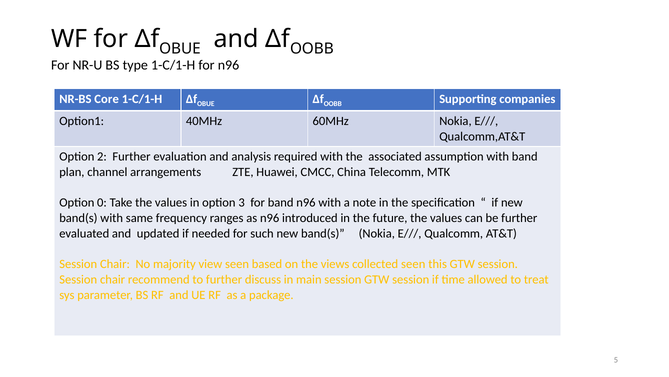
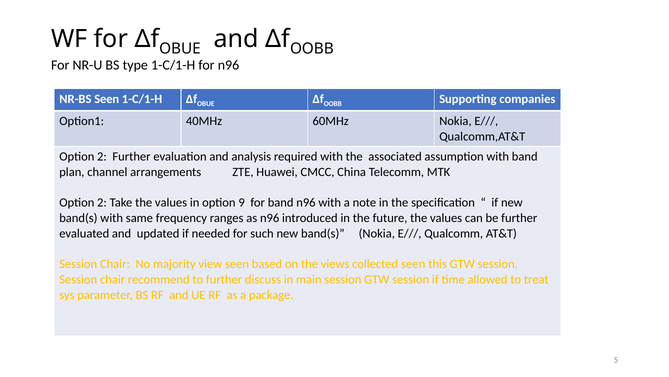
NR-BS Core: Core -> Seen (107, 99)
0: 0 -> 2 (102, 202)
3: 3 -> 9 (242, 202)
